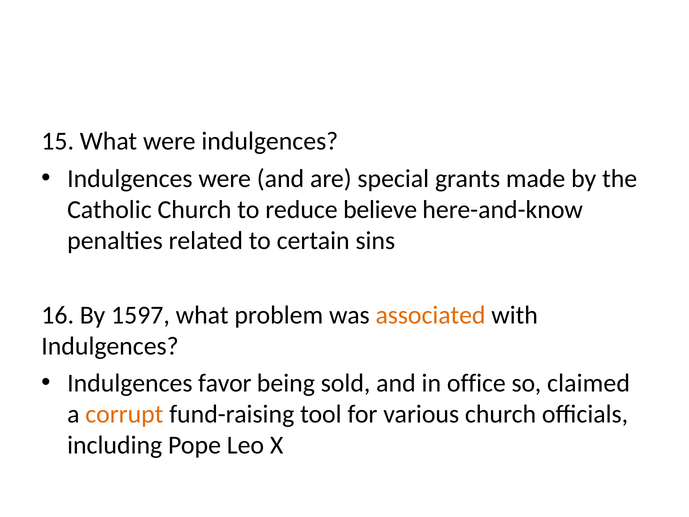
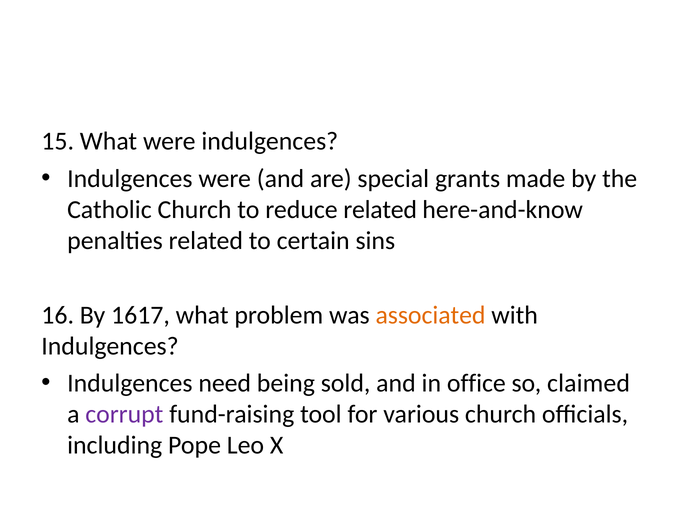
reduce believe: believe -> related (380, 210)
1597: 1597 -> 1617 (140, 315)
favor: favor -> need (225, 383)
corrupt colour: orange -> purple (124, 414)
